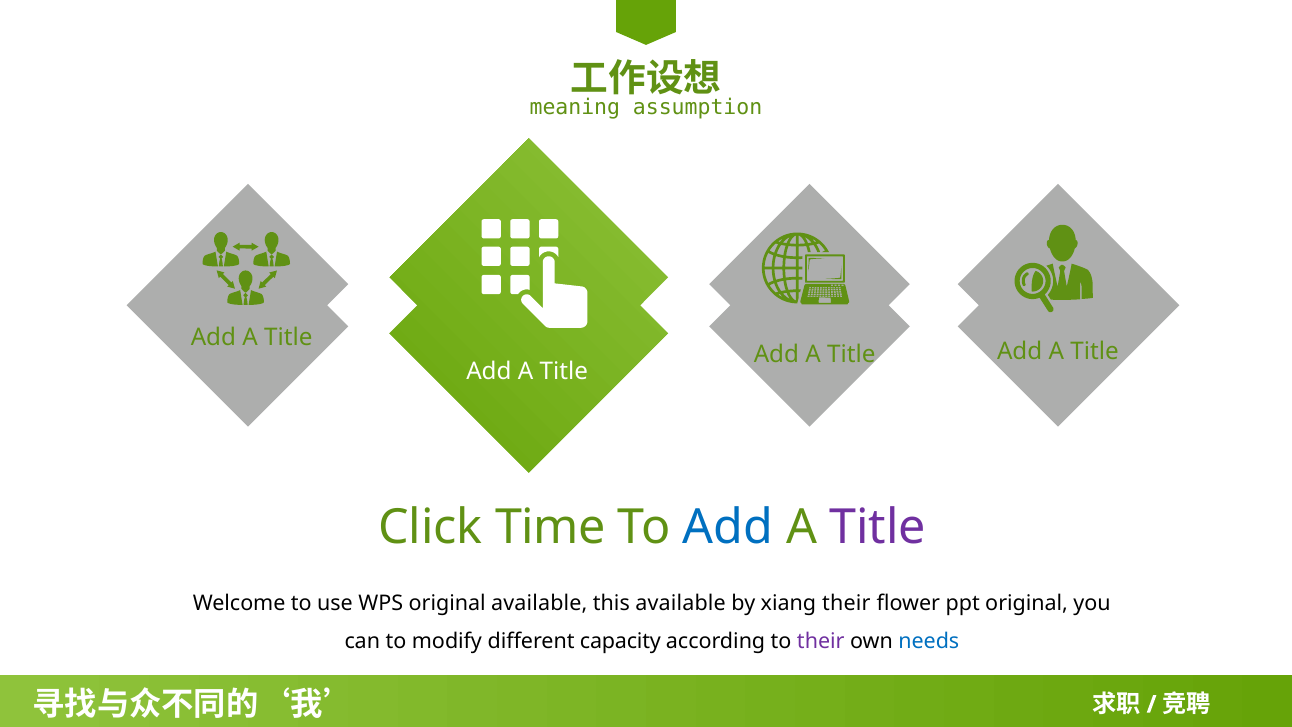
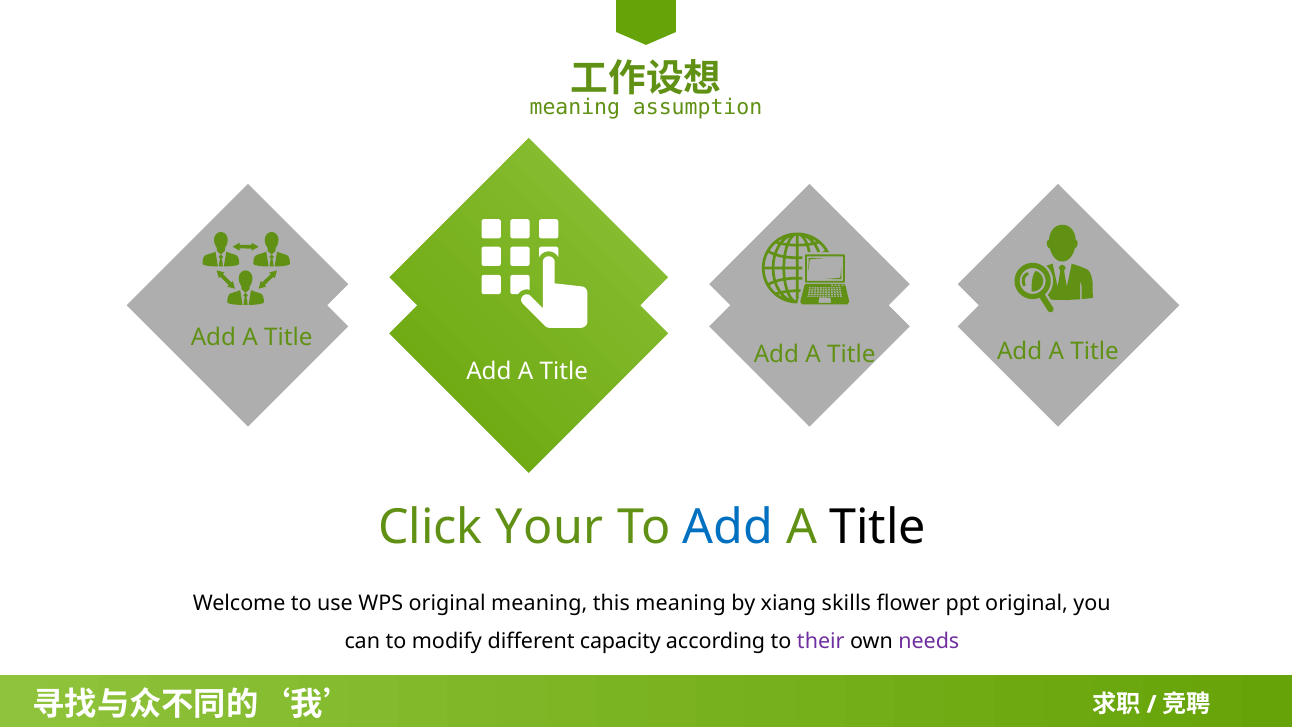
Time: Time -> Your (550, 527)
Title colour: purple -> black (878, 527)
original available: available -> meaning (539, 603)
this available: available -> meaning (681, 603)
xiang their: their -> skills (846, 603)
needs colour: blue -> purple (929, 642)
